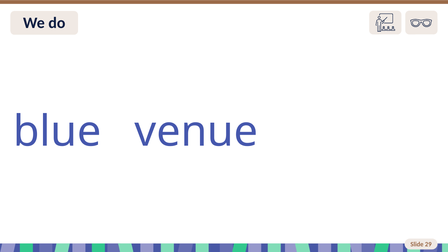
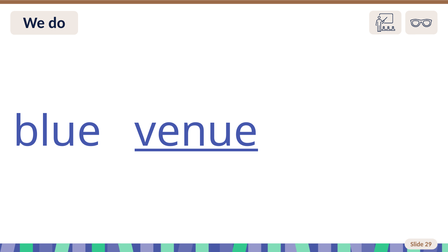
venue underline: none -> present (196, 132)
